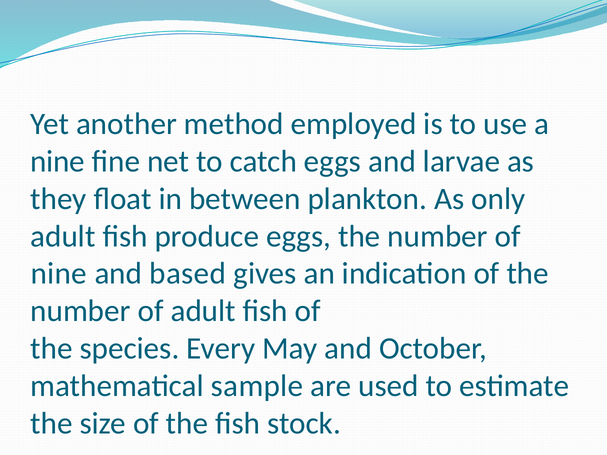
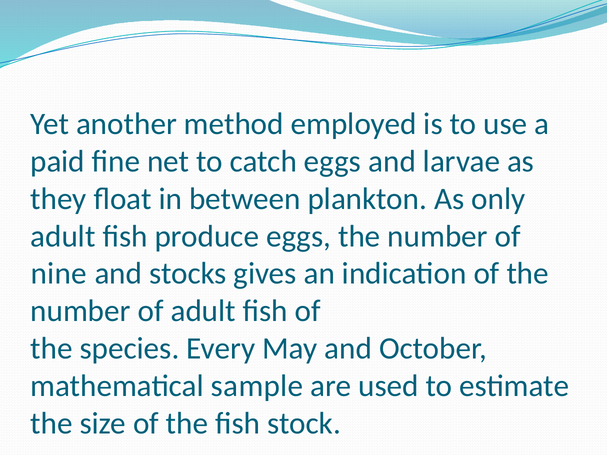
nine: nine -> paid (58, 162)
based: based -> stocks (188, 274)
